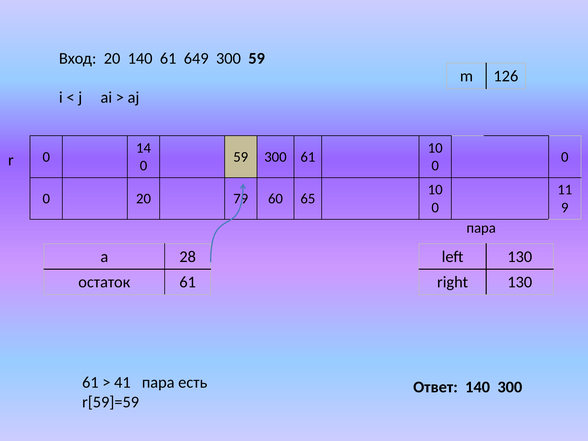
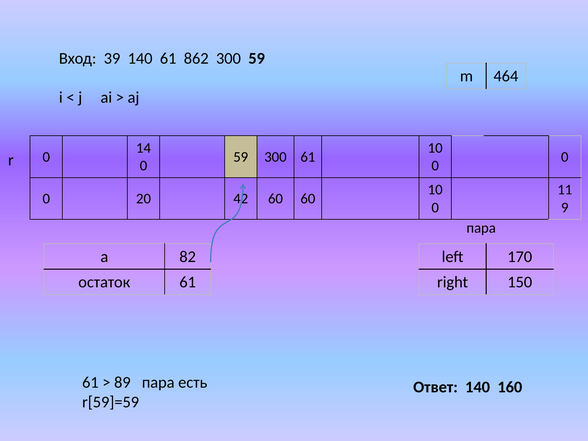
Вход 20: 20 -> 39 (112, 58)
649: 649 -> 862 (196, 58)
126: 126 -> 464 (506, 76)
79: 79 -> 42 (241, 199)
60 65: 65 -> 60 (308, 199)
28: 28 -> 82 (188, 257)
left 130: 130 -> 170 (520, 257)
right 130: 130 -> 150 (520, 282)
41: 41 -> 89 (122, 383)
140 300: 300 -> 160 (510, 387)
